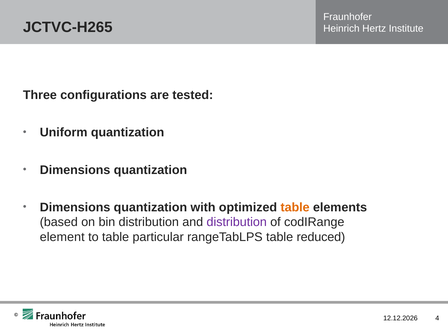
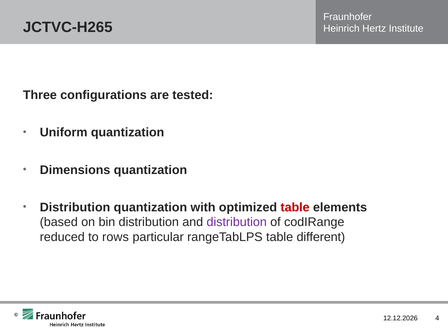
Dimensions: Dimensions -> Distribution (75, 207)
table colour: orange -> red (295, 207)
element: element -> reduced (62, 237)
to table: table -> rows (115, 237)
reduced: reduced -> different (321, 237)
